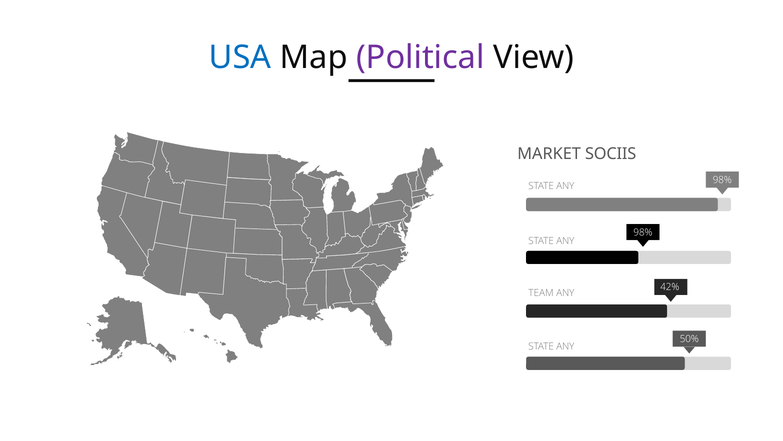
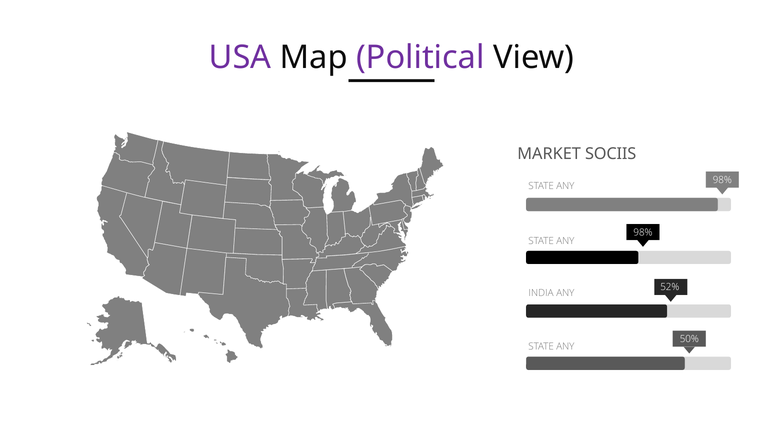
USA colour: blue -> purple (240, 58)
42%: 42% -> 52% (670, 287)
TEAM: TEAM -> INDIA (541, 293)
